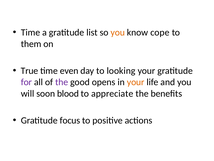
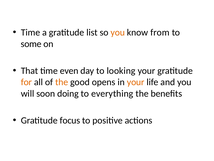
cope: cope -> from (160, 32)
them: them -> some (31, 44)
True: True -> That (29, 70)
for colour: purple -> orange (26, 82)
the colour: purple -> orange (62, 82)
blood: blood -> doing (68, 93)
appreciate: appreciate -> everything (112, 93)
